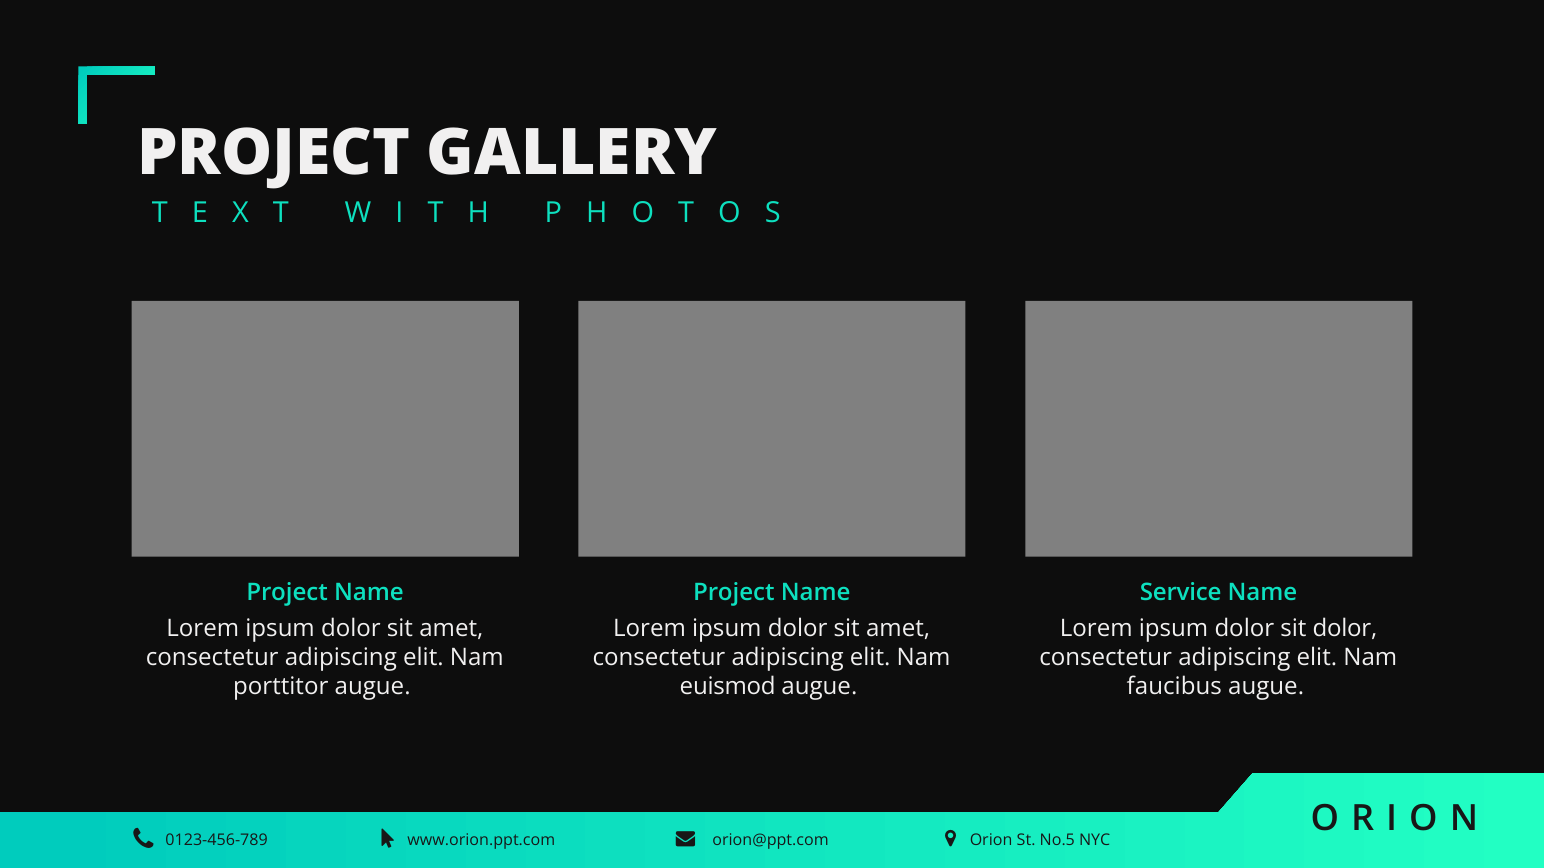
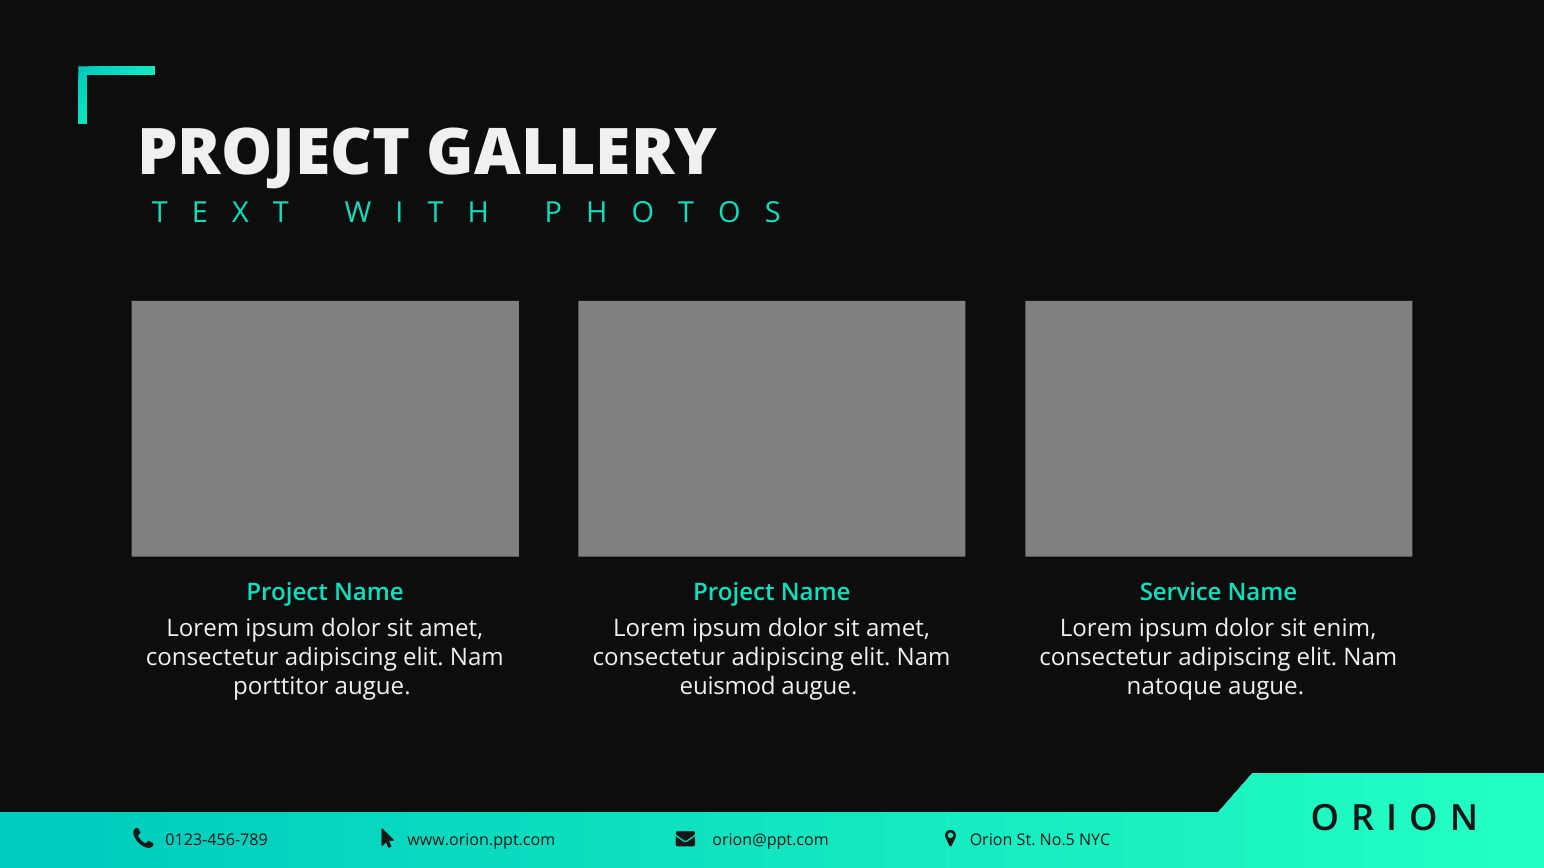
sit dolor: dolor -> enim (1345, 629)
faucibus: faucibus -> natoque (1174, 687)
